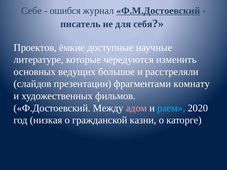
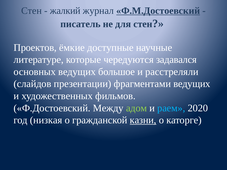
Себе: Себе -> Стен (31, 11)
ошибся: ошибся -> жалкий (65, 11)
для себя: себя -> стен (143, 24)
изменить: изменить -> задавался (176, 60)
фрагментами комнату: комнату -> ведущих (192, 84)
адом colour: pink -> light green (136, 108)
казни underline: none -> present (143, 120)
